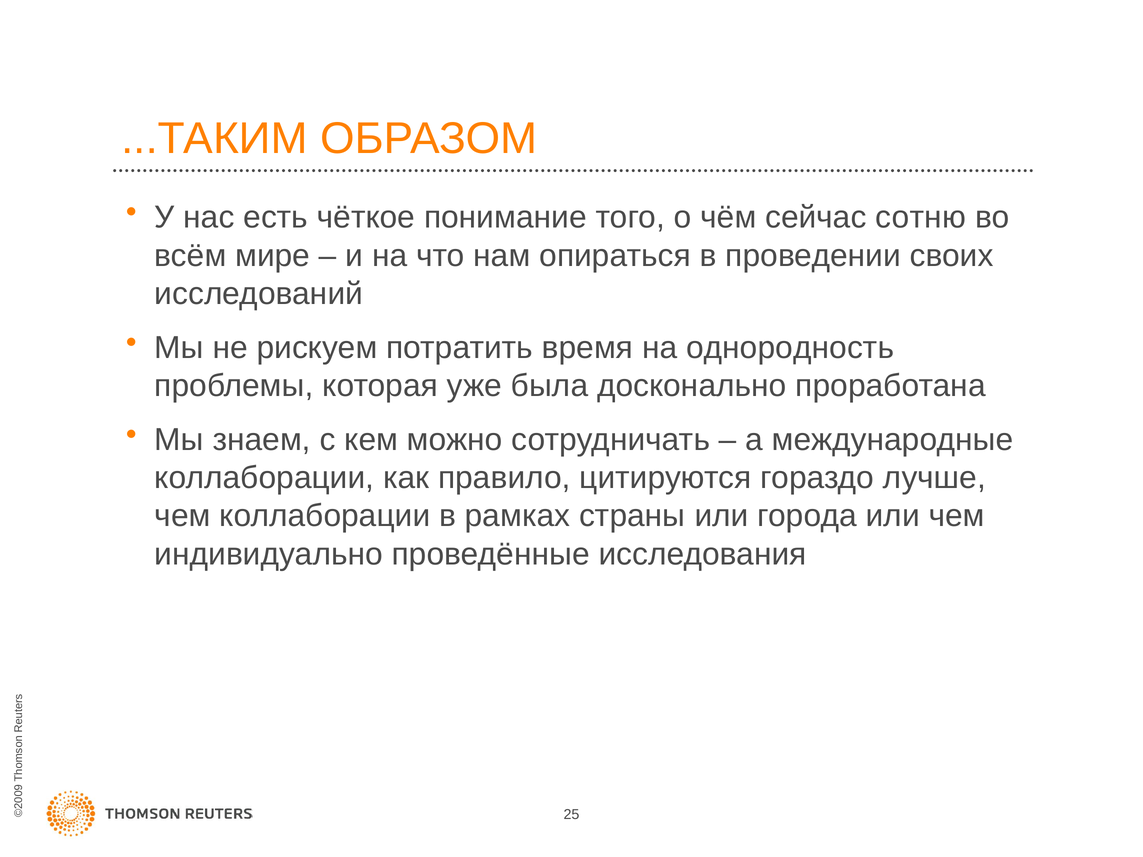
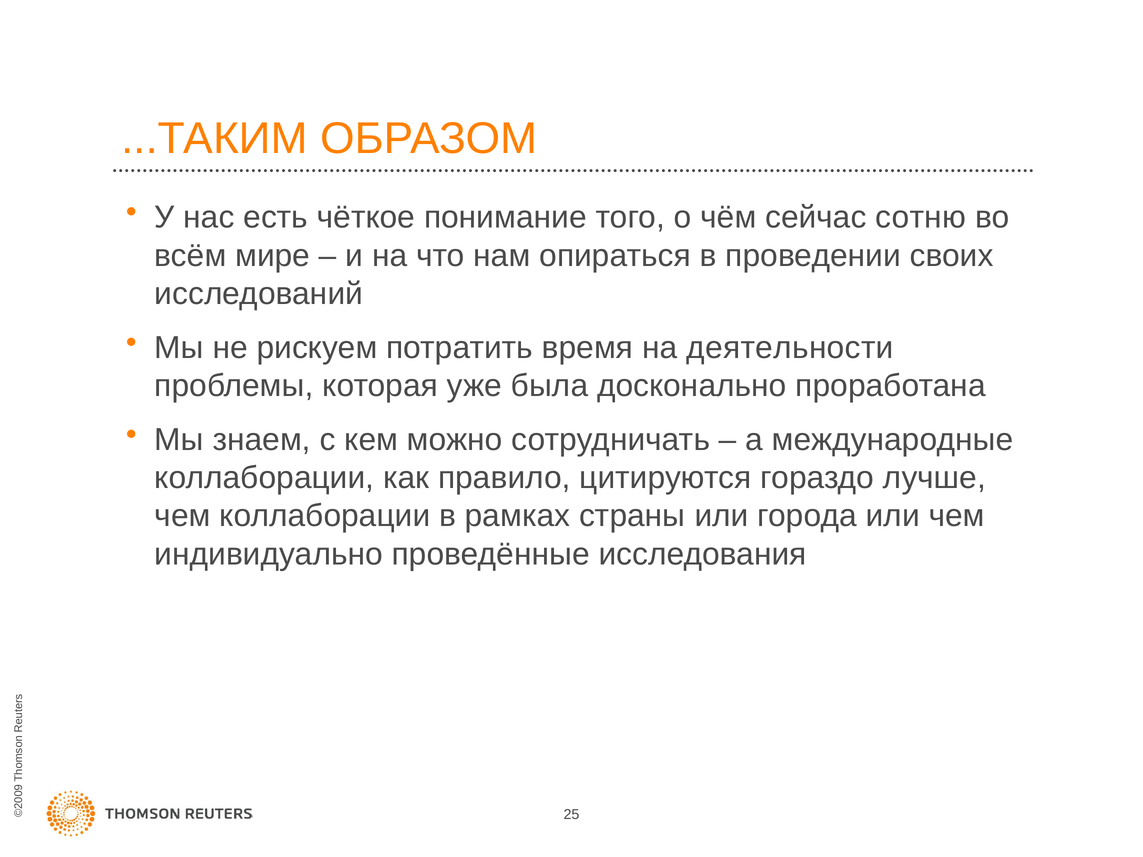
однородность: однородность -> деятельности (790, 348)
